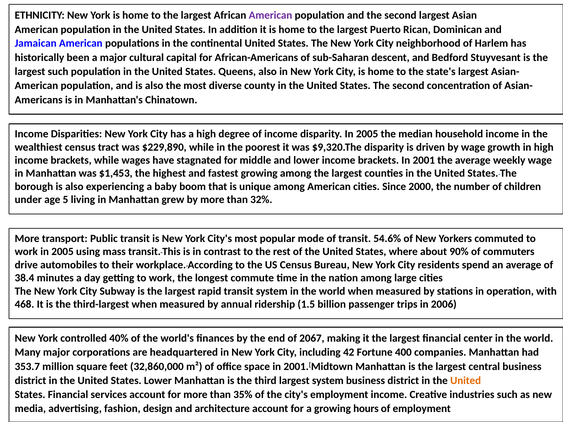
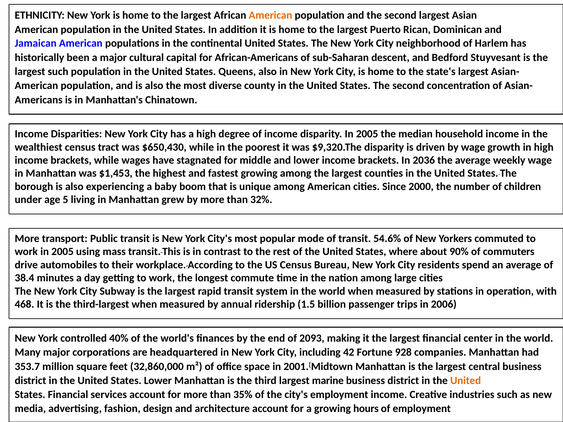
American colour: purple -> orange (271, 15)
$229,890: $229,890 -> $650,430 (164, 147)
2001: 2001 -> 2036 (424, 160)
2067: 2067 -> 2093 (312, 338)
400: 400 -> 928 (403, 353)
largest system: system -> marine (328, 381)
